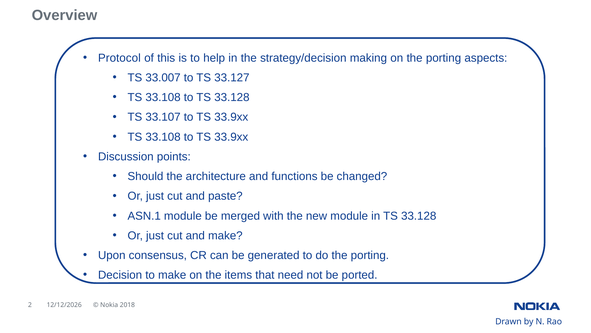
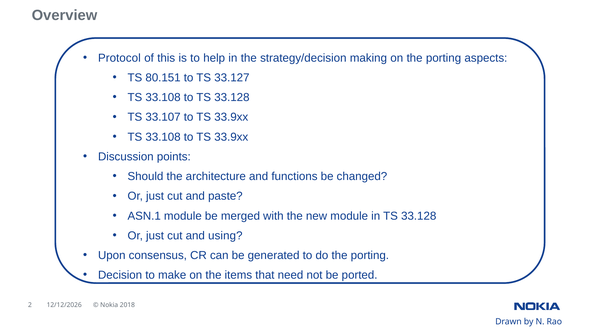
33.007: 33.007 -> 80.151 (163, 78)
and make: make -> using (225, 235)
